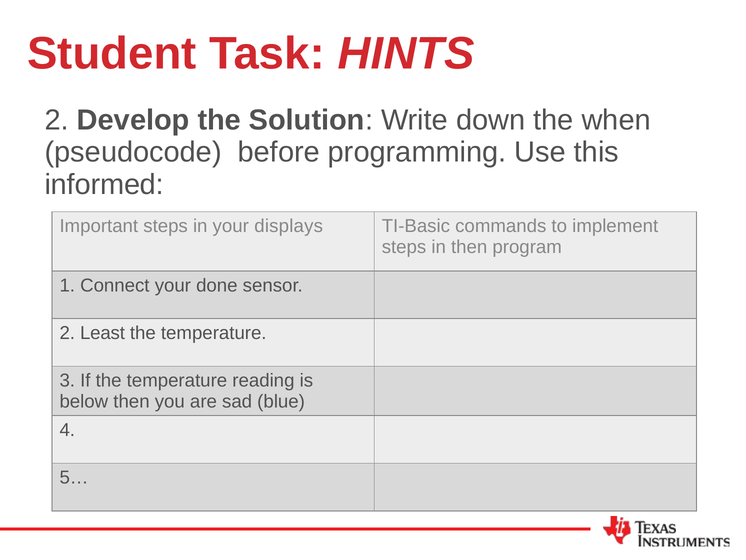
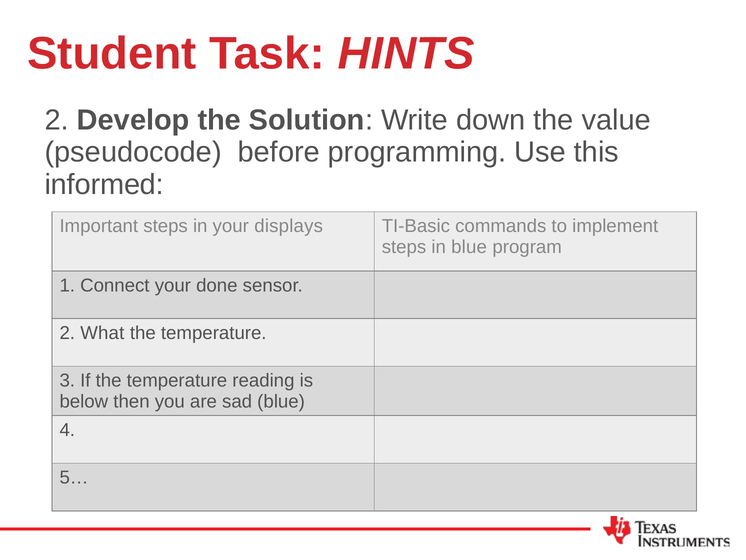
when: when -> value (616, 120)
in then: then -> blue (469, 247)
Least: Least -> What (102, 333)
